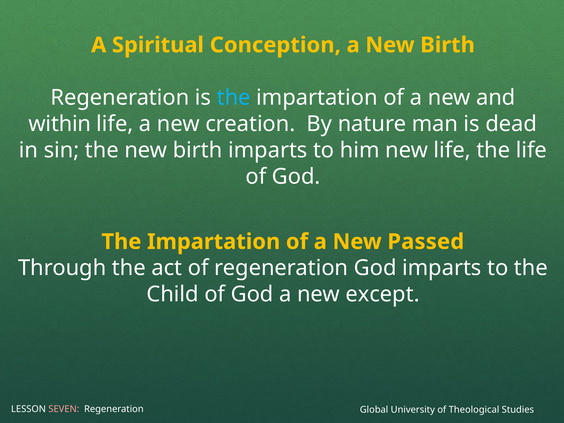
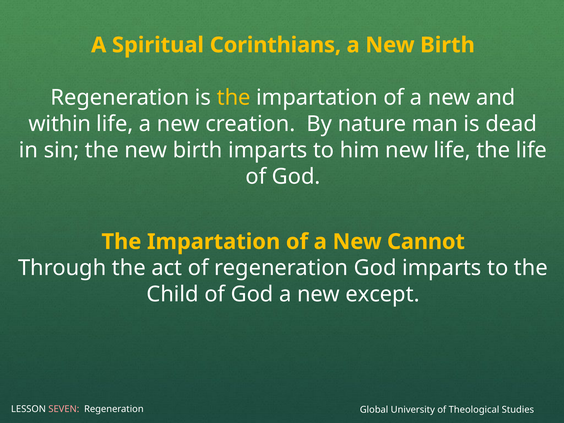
Conception: Conception -> Corinthians (275, 45)
the colour: light blue -> yellow (234, 98)
Passed: Passed -> Cannot (426, 242)
